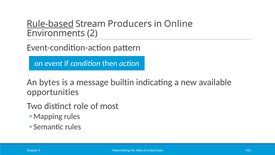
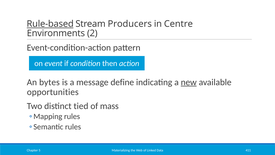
Online: Online -> Centre (178, 24)
builtin: builtin -> define (122, 82)
new underline: none -> present (189, 82)
role: role -> tied (81, 106)
most: most -> mass (109, 106)
